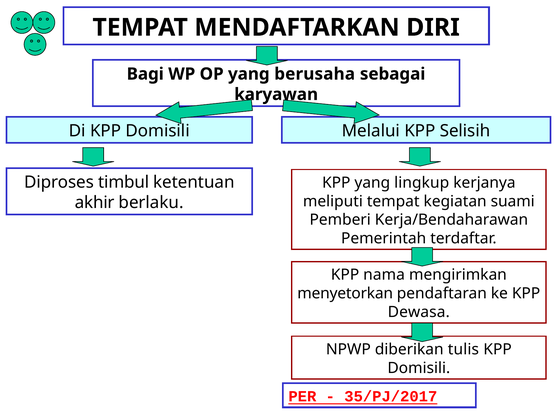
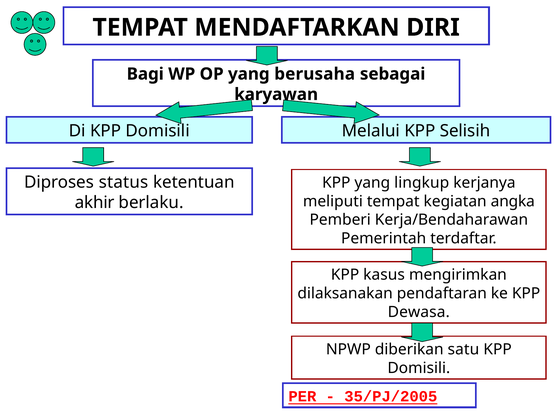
timbul: timbul -> status (123, 182)
suami: suami -> angka (513, 201)
nama: nama -> kasus (384, 275)
menyetorkan: menyetorkan -> dilaksanakan (345, 293)
tulis: tulis -> satu (463, 349)
35/PJ/2017: 35/PJ/2017 -> 35/PJ/2005 (391, 396)
